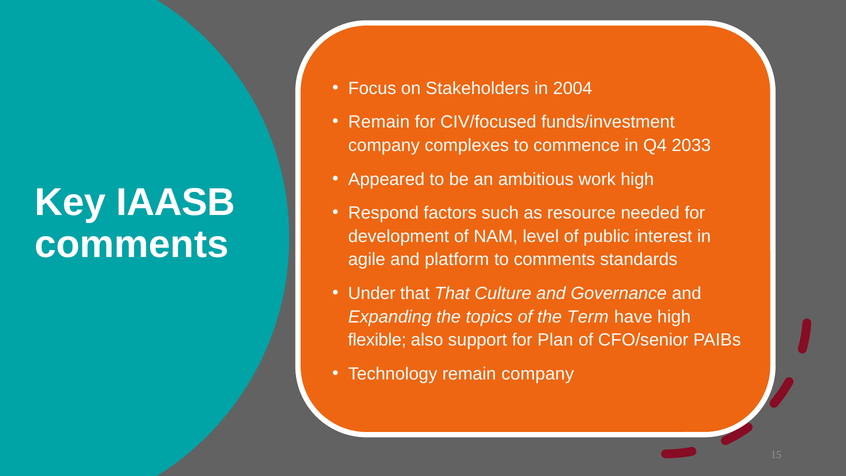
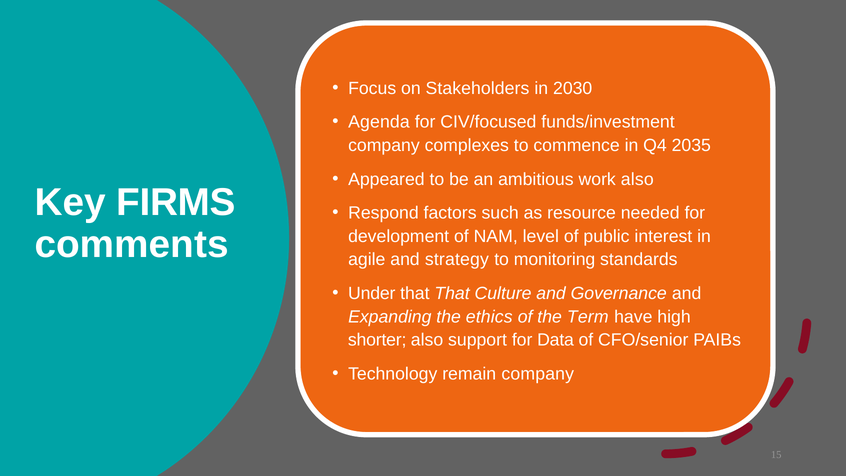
2004: 2004 -> 2030 (573, 88)
Remain: Remain -> Agenda (379, 122)
2033: 2033 -> 2035 (691, 145)
work high: high -> also (637, 179)
IAASB: IAASB -> FIRMS (176, 202)
platform: platform -> strategy (457, 260)
to comments: comments -> monitoring (555, 260)
topics: topics -> ethics (489, 317)
flexible: flexible -> shorter (377, 340)
Plan: Plan -> Data (556, 340)
